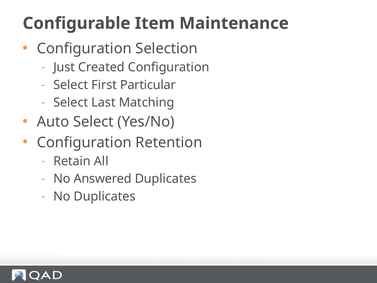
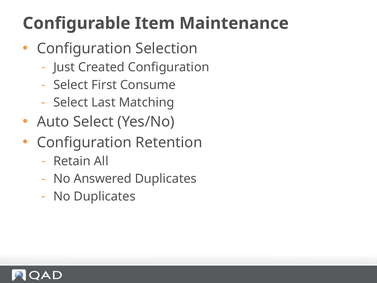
Particular: Particular -> Consume (148, 85)
